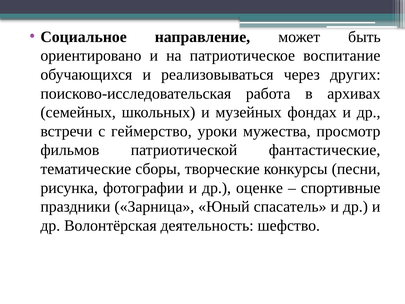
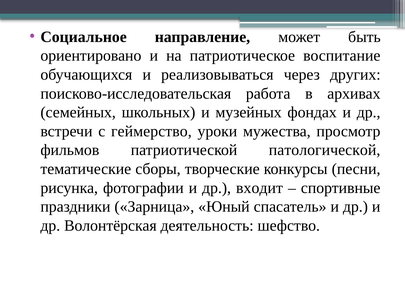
фантастические: фантастические -> патологической (325, 150)
оценке: оценке -> входит (259, 188)
